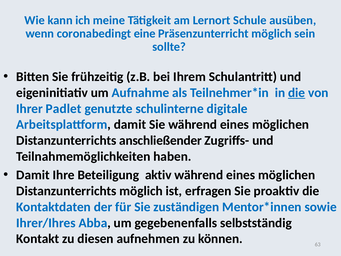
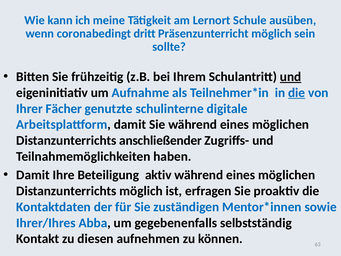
eine: eine -> dritt (145, 33)
und underline: none -> present (291, 77)
Padlet: Padlet -> Fächer (64, 109)
